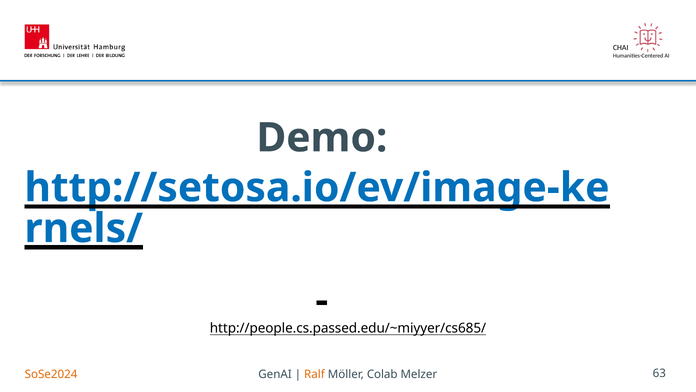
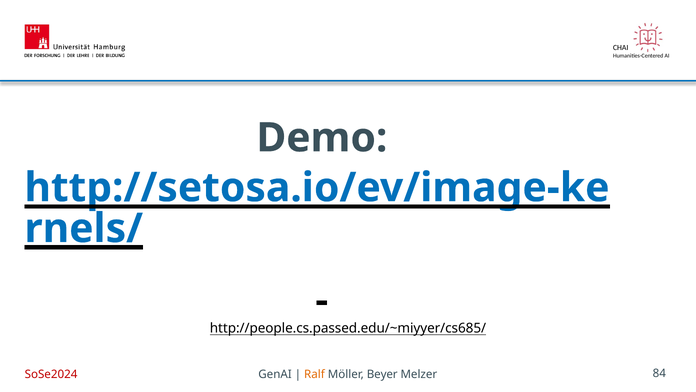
SoSe2024 colour: orange -> red (51, 374)
Colab: Colab -> Beyer (382, 374)
63: 63 -> 84 (659, 373)
